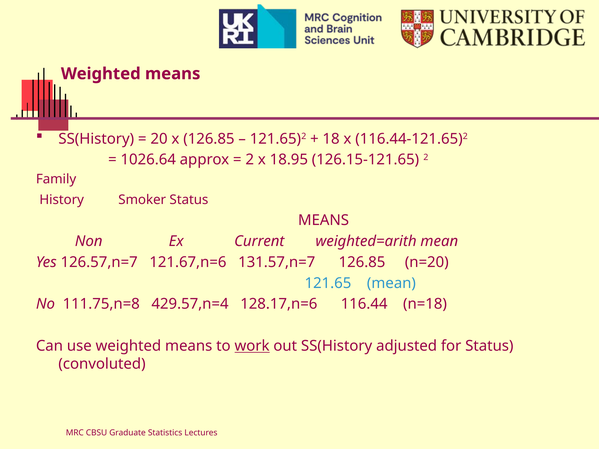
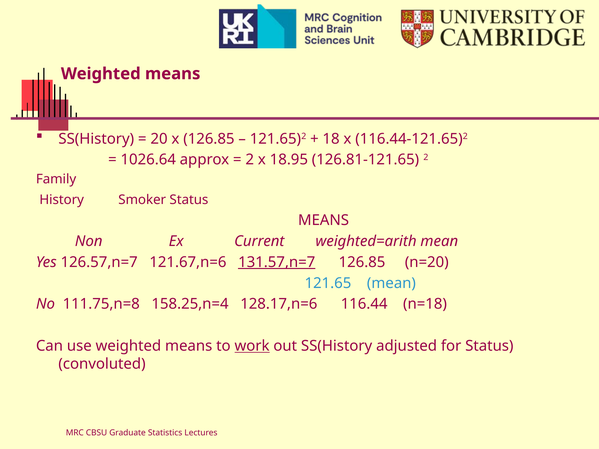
126.15-121.65: 126.15-121.65 -> 126.81-121.65 (365, 160)
131.57,n=7 underline: none -> present (277, 262)
429.57,n=4: 429.57,n=4 -> 158.25,n=4 (190, 304)
